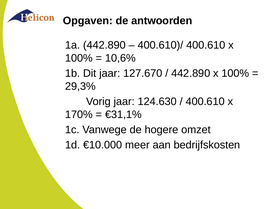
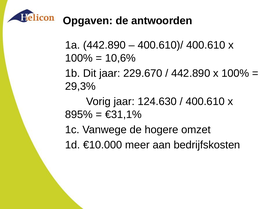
127.670: 127.670 -> 229.670 (143, 73)
170%: 170% -> 895% (79, 114)
